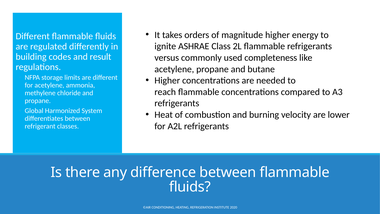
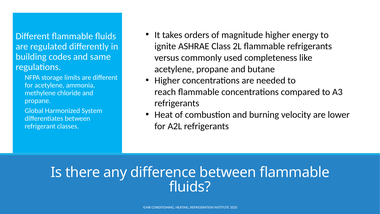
result: result -> same (100, 57)
